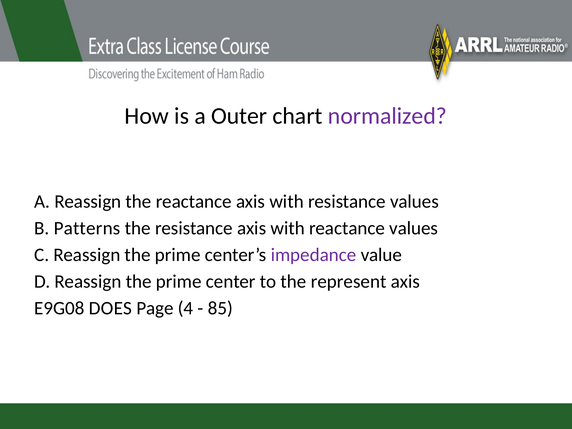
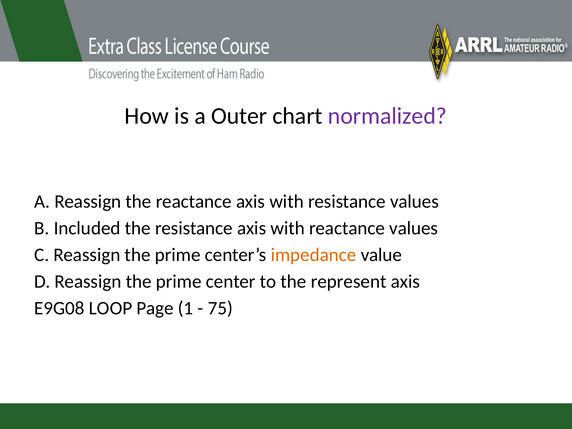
Patterns: Patterns -> Included (87, 228)
impedance colour: purple -> orange (314, 255)
DOES: DOES -> LOOP (111, 308)
4: 4 -> 1 (186, 308)
85: 85 -> 75 (220, 308)
